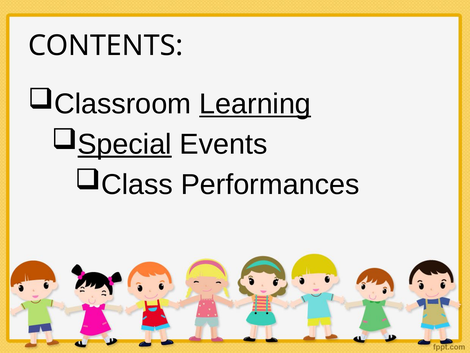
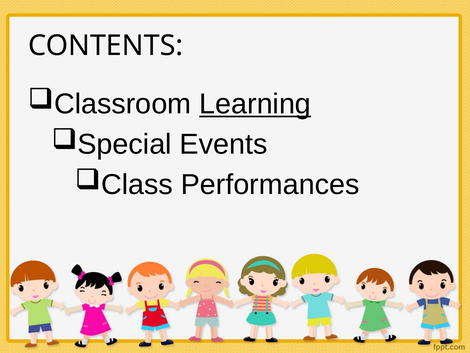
Special underline: present -> none (125, 144)
